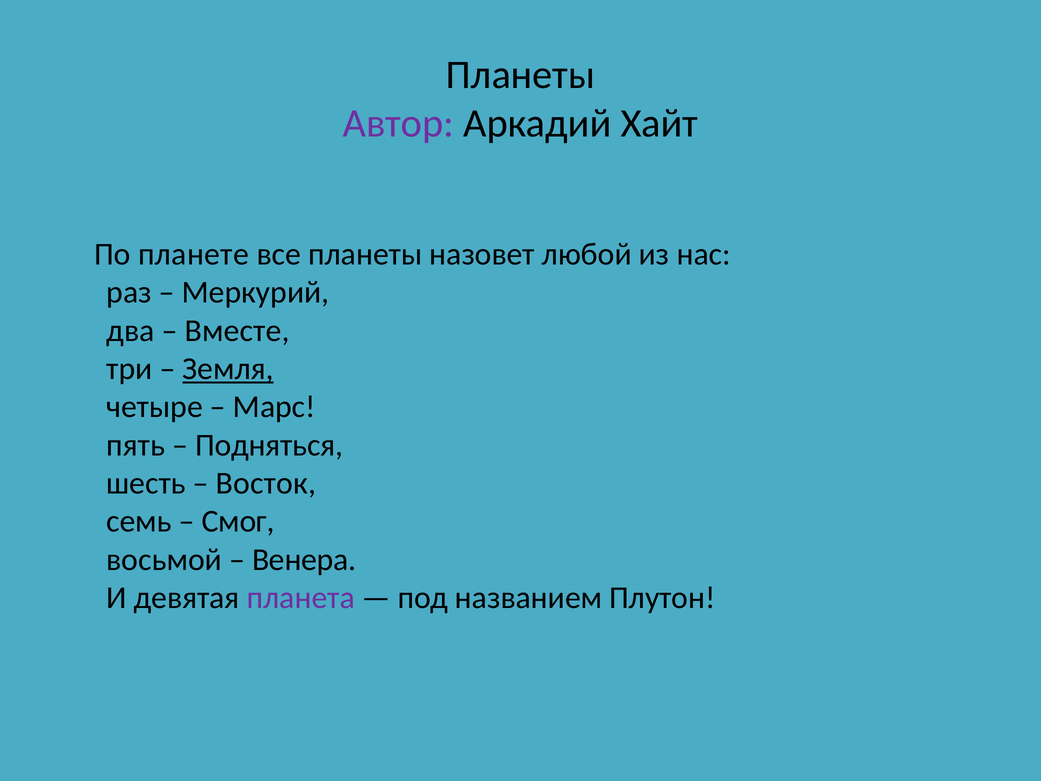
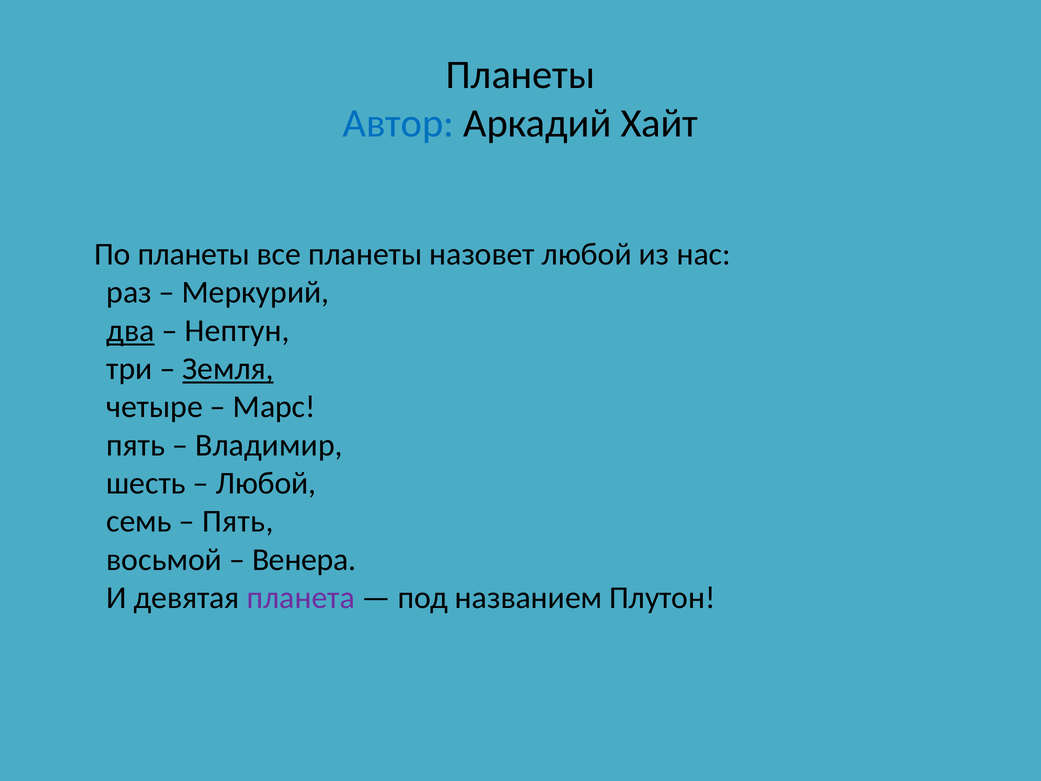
Автор colour: purple -> blue (398, 123)
По планете: планете -> планеты (194, 254)
два underline: none -> present (130, 331)
Вместе: Вместе -> Нептун (237, 331)
Подняться: Подняться -> Владимир (269, 445)
Восток: Восток -> Любой (266, 483)
Смог: Смог -> Пять (238, 521)
